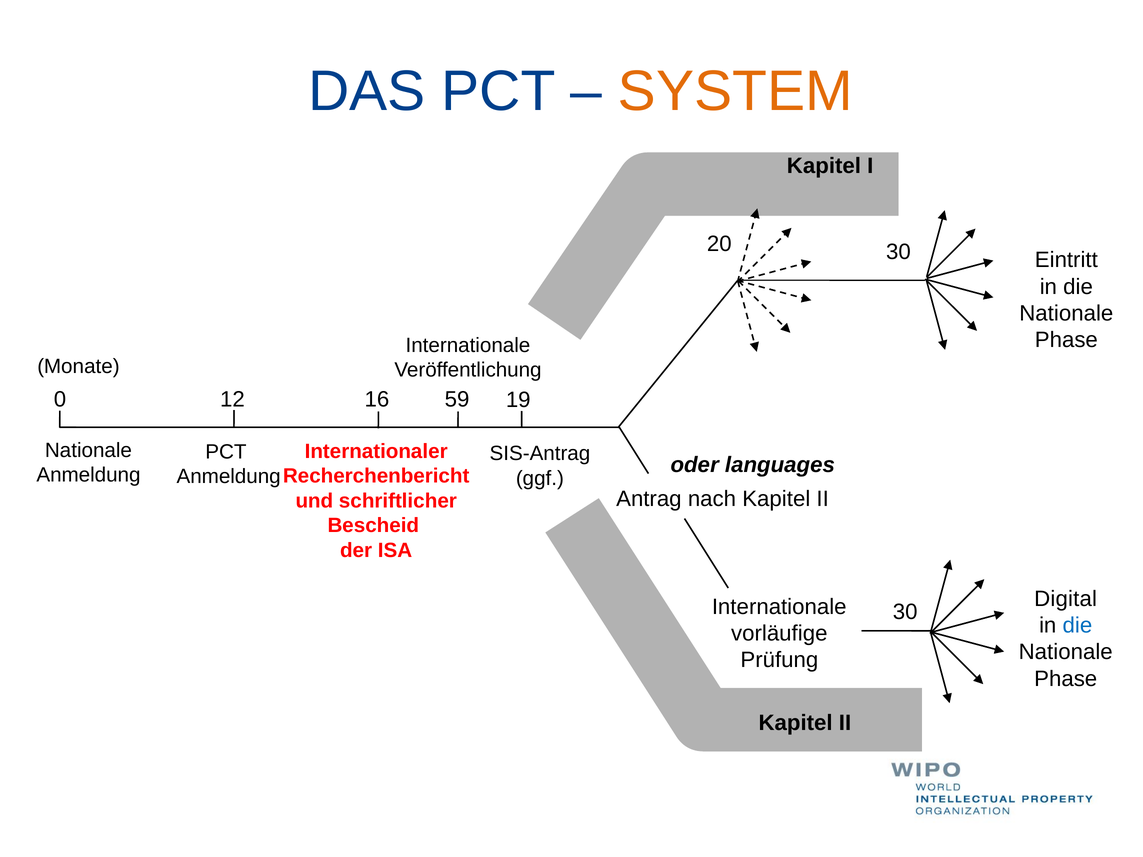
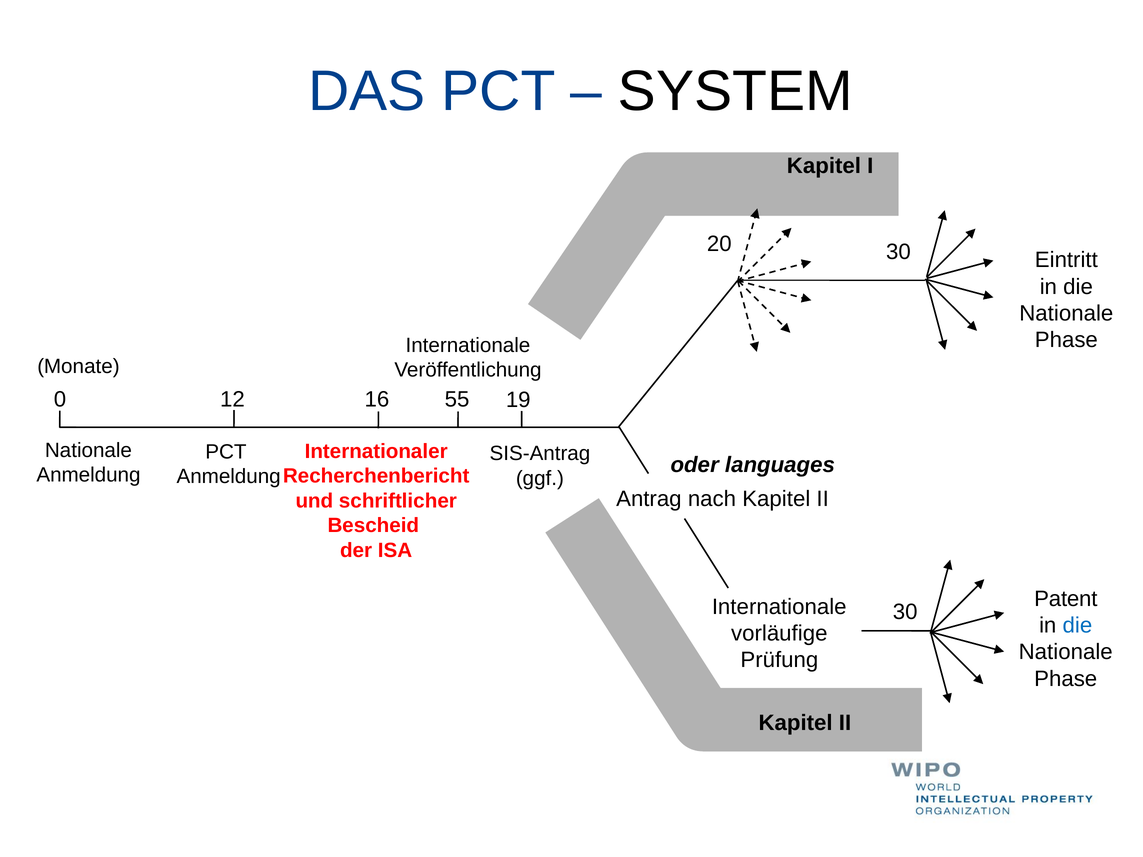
SYSTEM colour: orange -> black (735, 91)
59: 59 -> 55 (457, 400)
Digital: Digital -> Patent (1066, 599)
